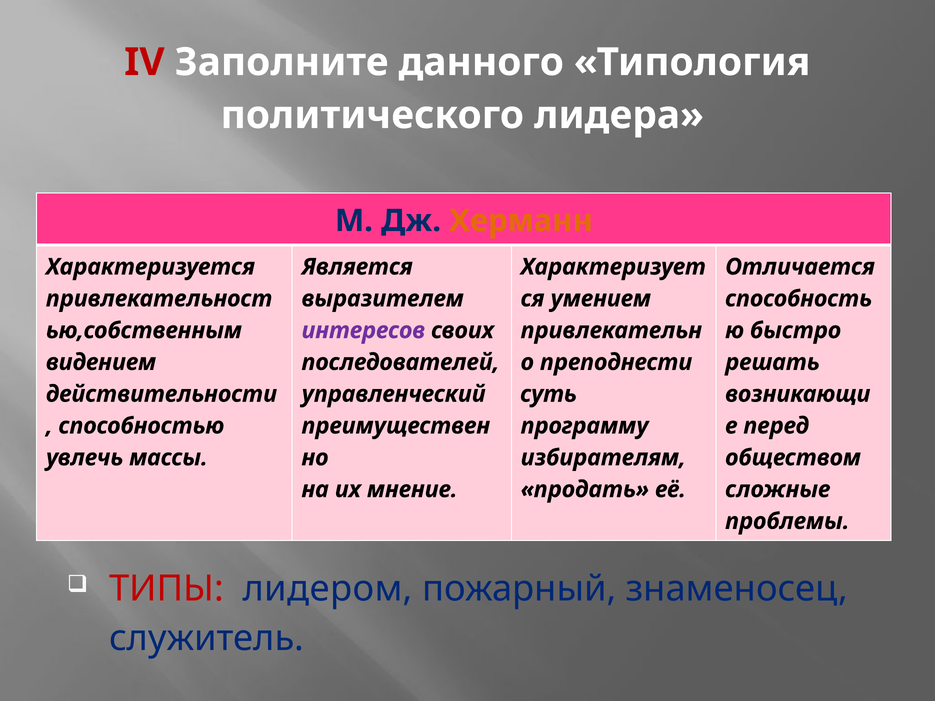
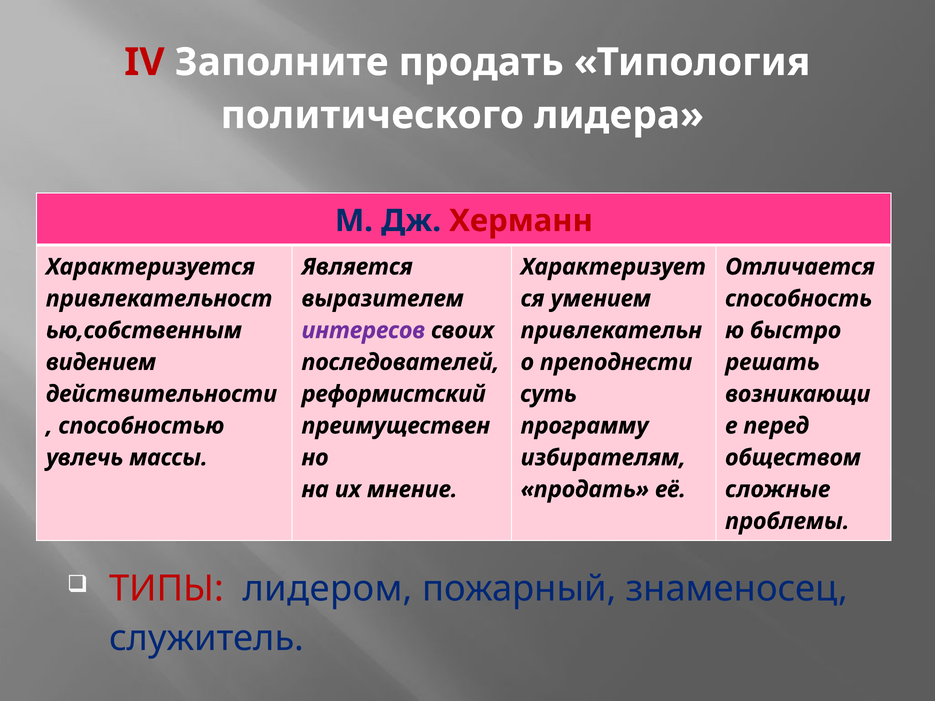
Заполните данного: данного -> продать (481, 62)
Херманн colour: orange -> red (521, 221)
управленческий: управленческий -> реформистский (394, 394)
